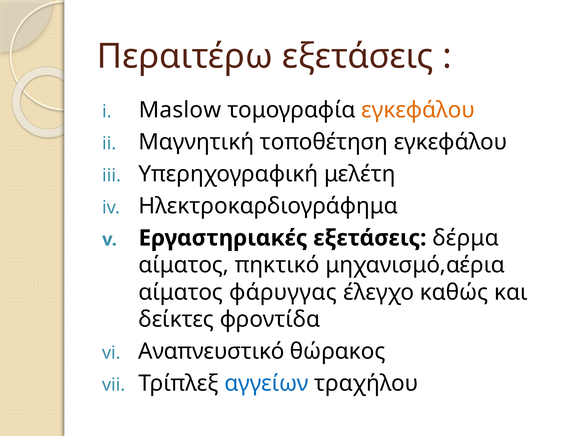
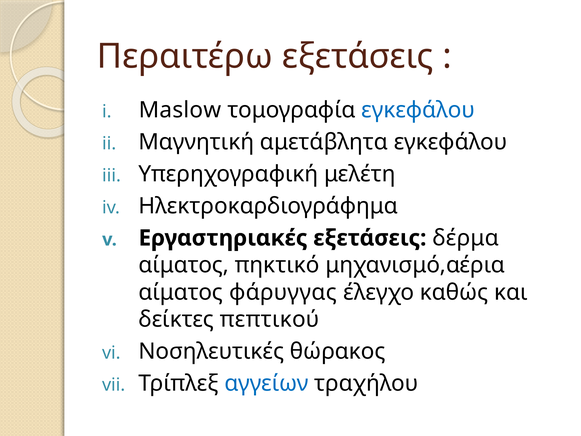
εγκεφάλου colour: orange -> blue (418, 110)
τοποθέτηση: τοποθέτηση -> αμετάβλητα (324, 142)
φροντίδα: φροντίδα -> πεπτικού (270, 319)
Αναπνευστικό: Αναπνευστικό -> Νοσηλευτικές (211, 351)
